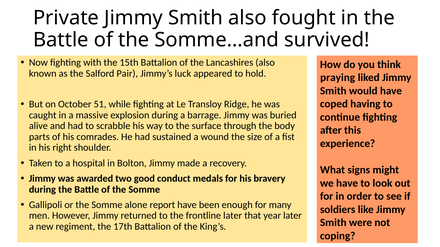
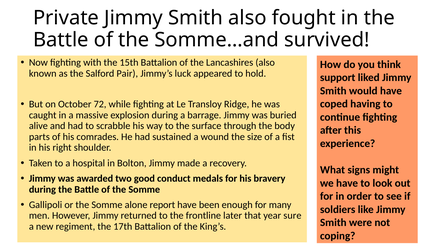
praying: praying -> support (338, 78)
51: 51 -> 72 (100, 104)
year later: later -> sure (292, 216)
